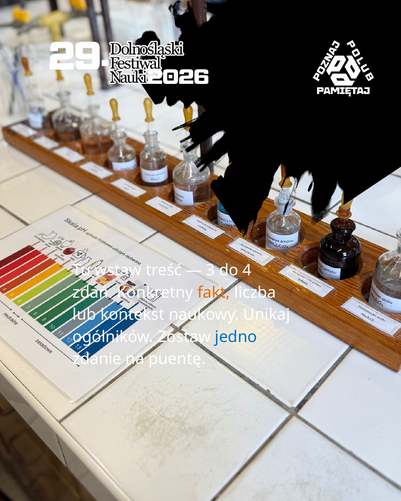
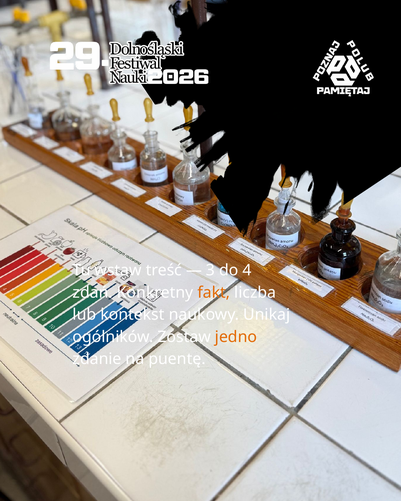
jedno colour: blue -> orange (236, 337)
